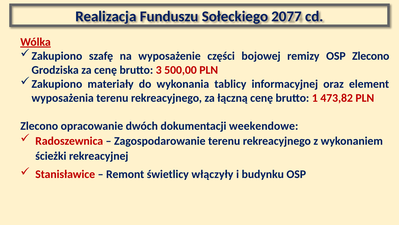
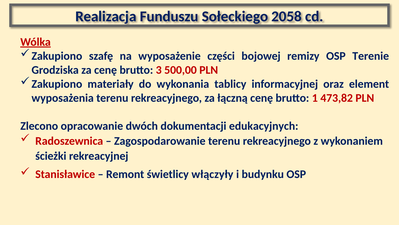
2077: 2077 -> 2058 (287, 16)
OSP Zlecono: Zlecono -> Terenie (371, 56)
weekendowe: weekendowe -> edukacyjnych (264, 126)
